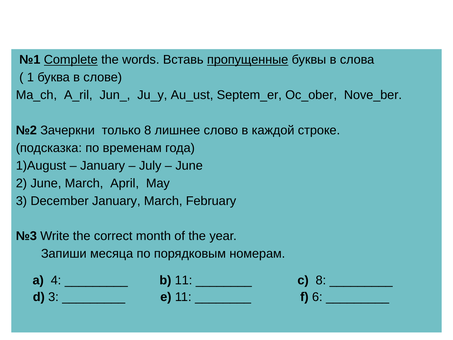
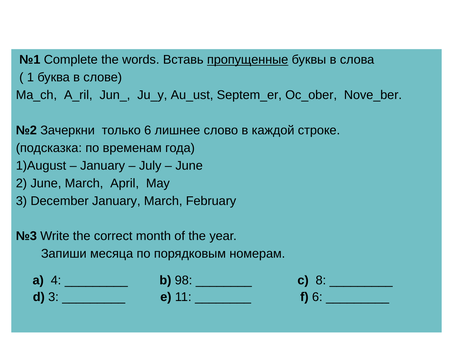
Complete underline: present -> none (71, 60)
только 8: 8 -> 6 (148, 130)
b 11: 11 -> 98 (184, 280)
